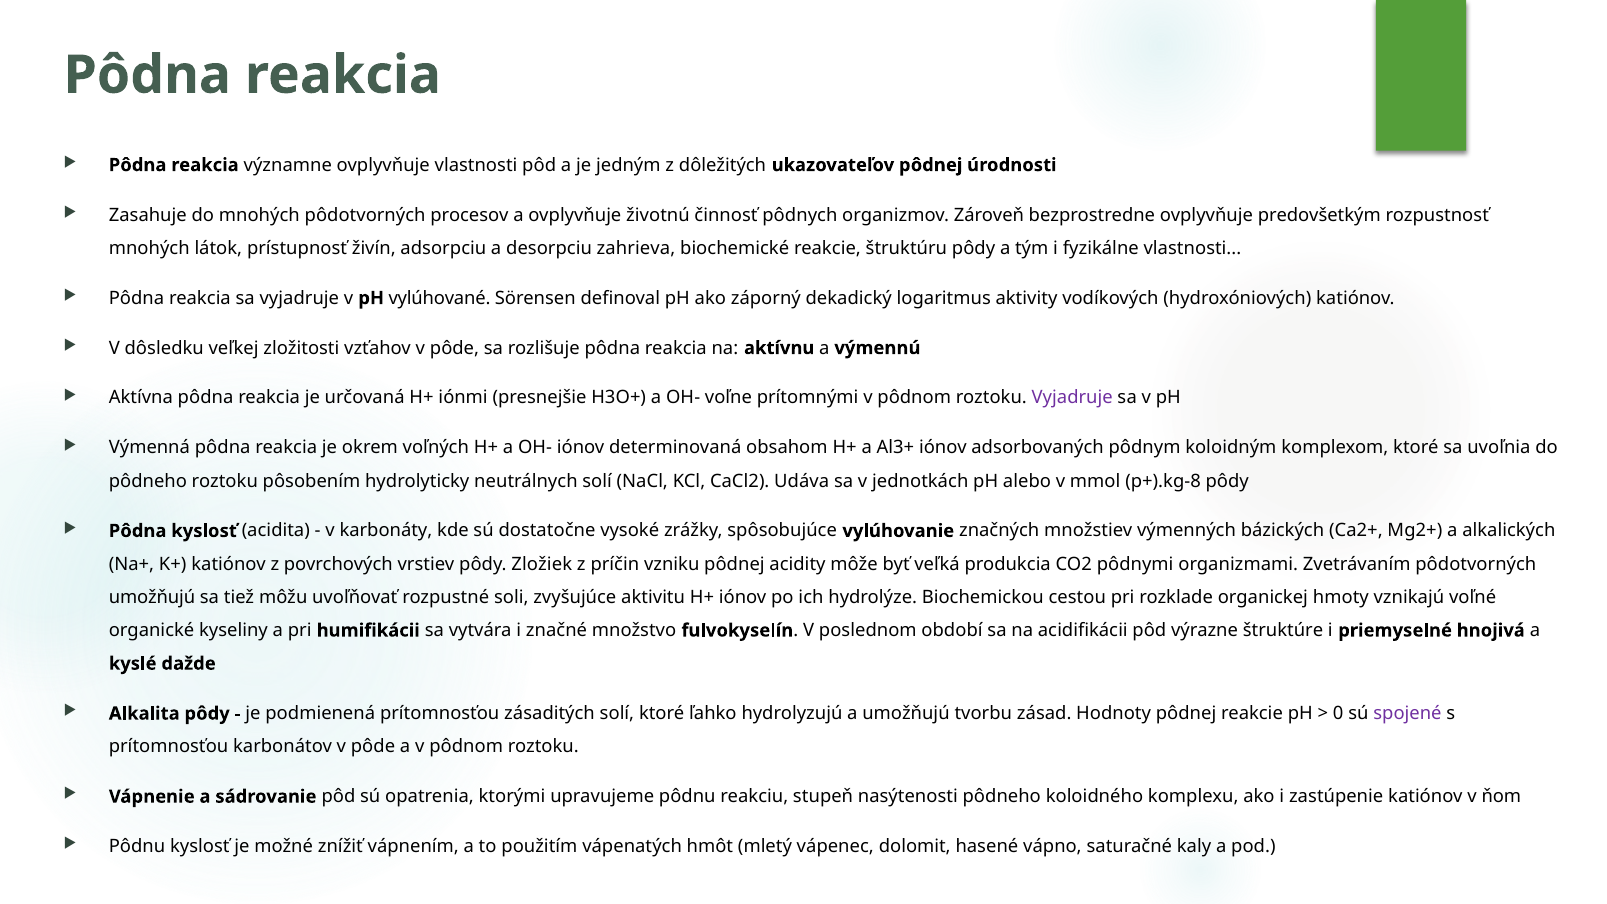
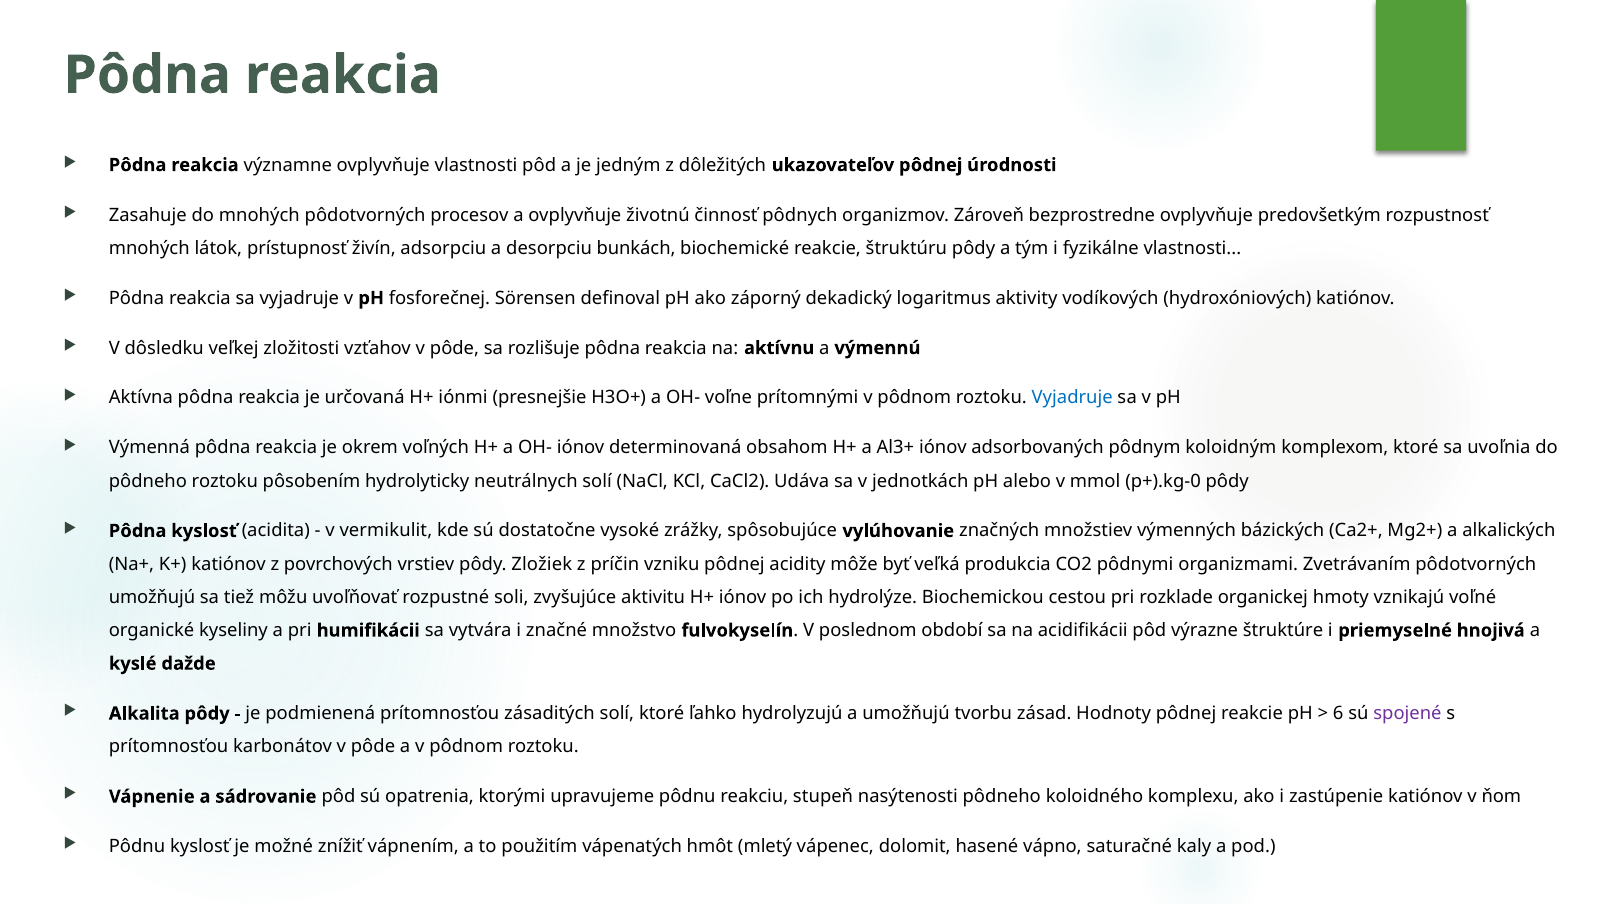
zahrieva: zahrieva -> bunkách (636, 248)
vylúhované: vylúhované -> fosforečnej (439, 298)
Vyjadruje colour: purple -> blue (1072, 398)
p+).kg-8: p+).kg-8 -> p+).kg-0 (1163, 481)
karbonáty: karbonáty -> vermikulit (386, 531)
0: 0 -> 6 (1338, 713)
